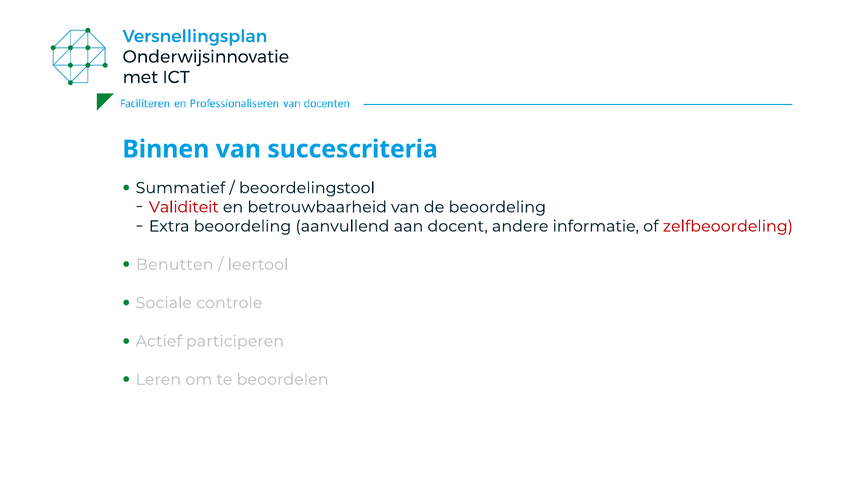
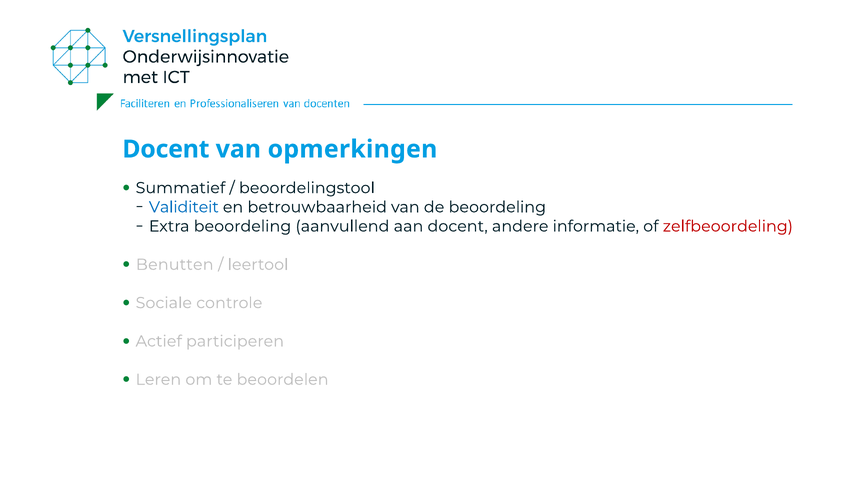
Binnen: Binnen -> Docent (166, 149)
succescriteria: succescriteria -> opmerkingen (352, 149)
Validiteit colour: red -> blue (184, 207)
